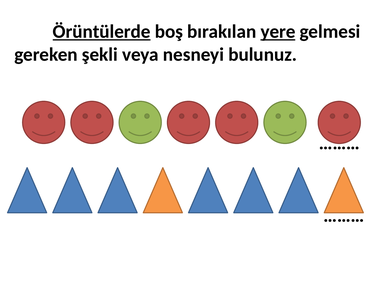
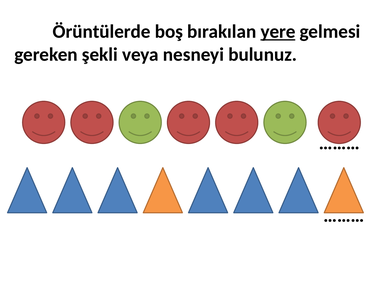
Örüntülerde underline: present -> none (102, 32)
